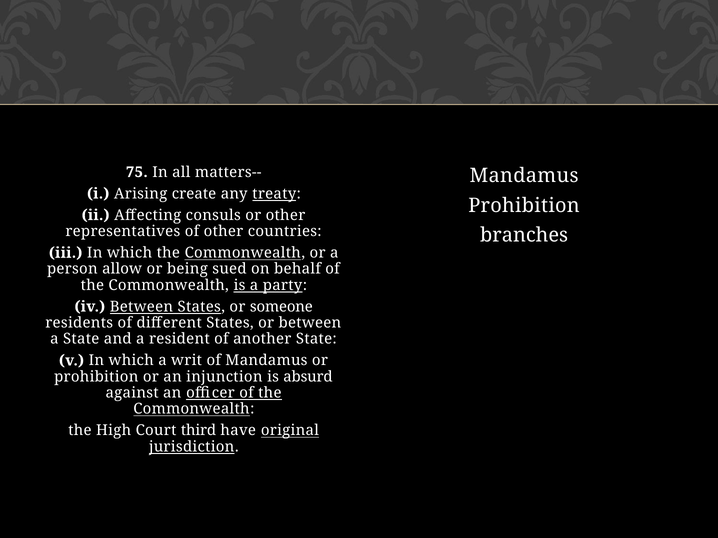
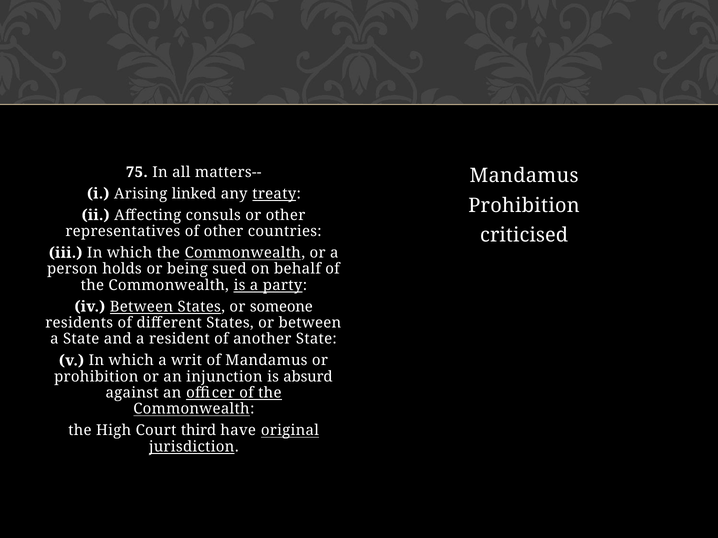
create: create -> linked (194, 194)
branches: branches -> criticised (524, 236)
allow: allow -> holds (122, 269)
